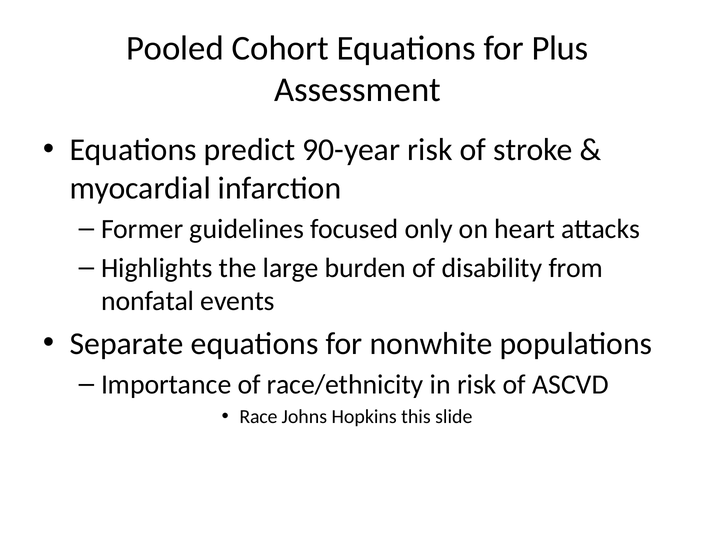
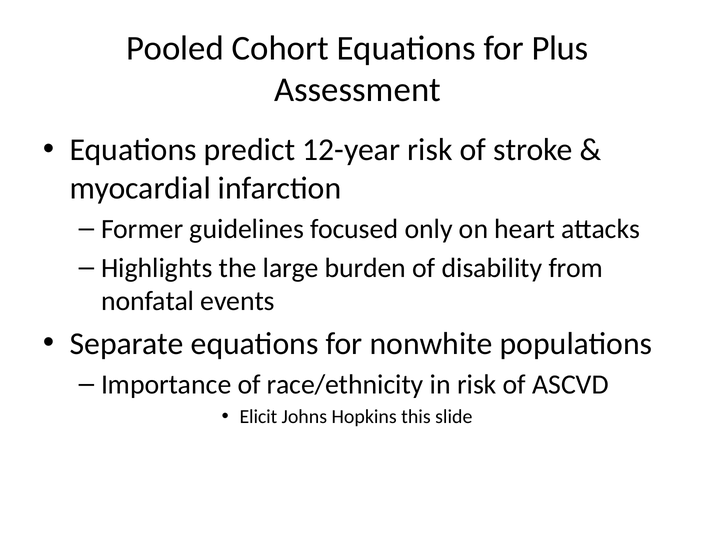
90-year: 90-year -> 12-year (351, 150)
Race: Race -> Elicit (258, 417)
